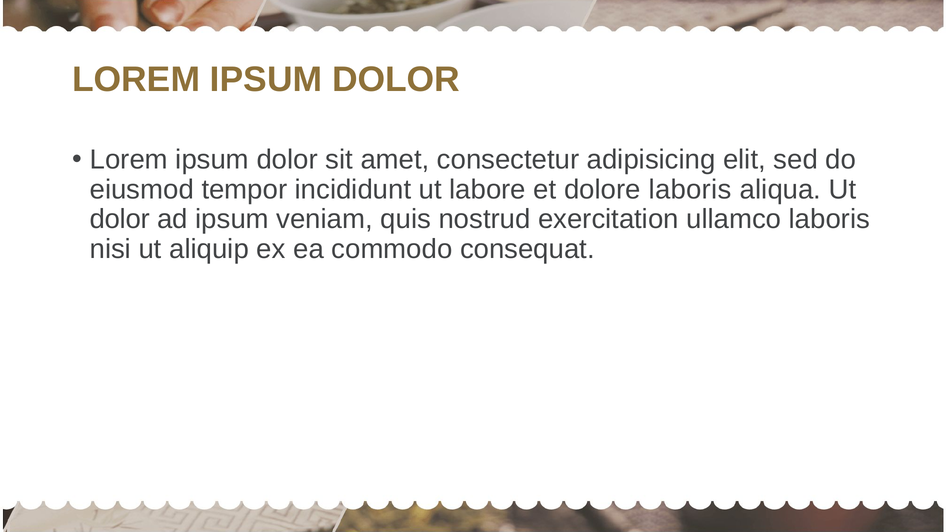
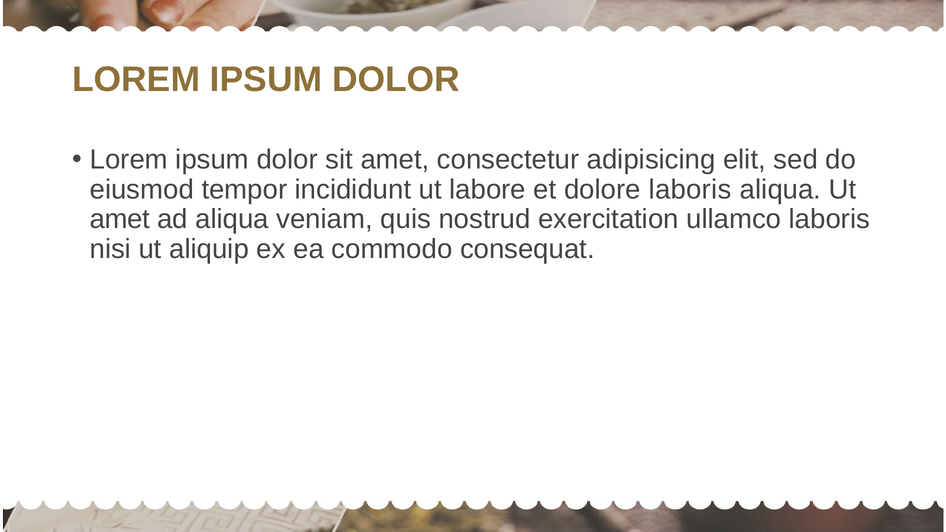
dolor: dolor -> amet (120, 219)
ad ipsum: ipsum -> aliqua (232, 219)
